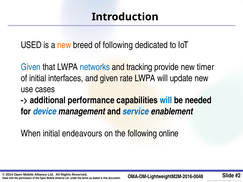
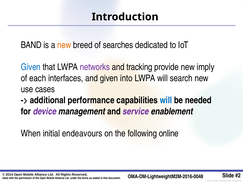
USED: USED -> BAND (31, 45)
of following: following -> searches (118, 45)
networks colour: blue -> purple (95, 67)
timer: timer -> imply (206, 67)
of initial: initial -> each (38, 78)
rate: rate -> into (126, 78)
update: update -> search (181, 78)
device colour: blue -> purple (45, 112)
service colour: blue -> purple (136, 112)
